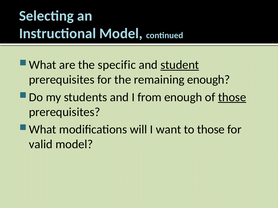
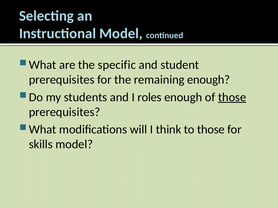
student underline: present -> none (180, 65)
from: from -> roles (150, 97)
want: want -> think (169, 130)
valid: valid -> skills (41, 145)
